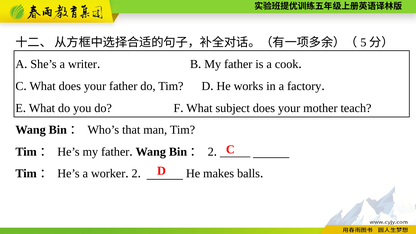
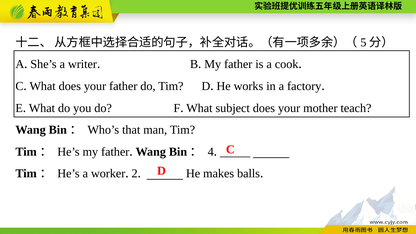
2: 2 -> 4 (211, 152)
